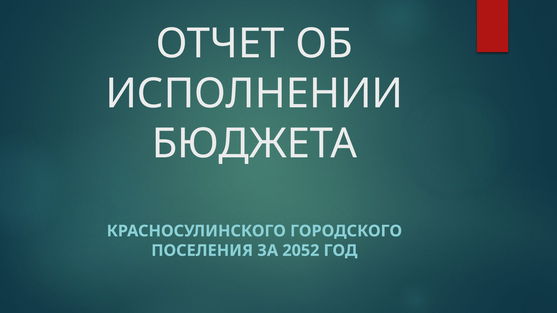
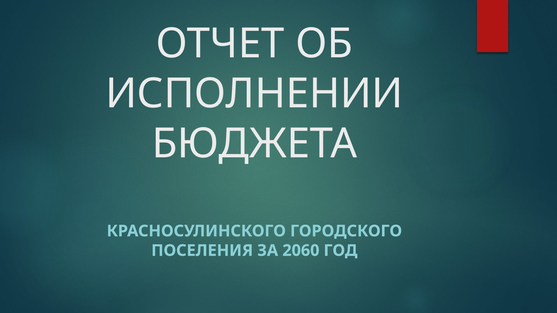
2052: 2052 -> 2060 (301, 251)
